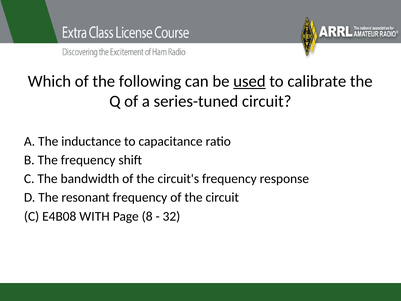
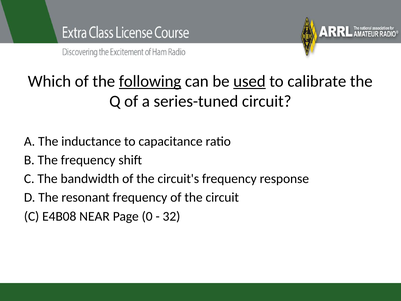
following underline: none -> present (150, 81)
WITH: WITH -> NEAR (95, 216)
8: 8 -> 0 (147, 216)
